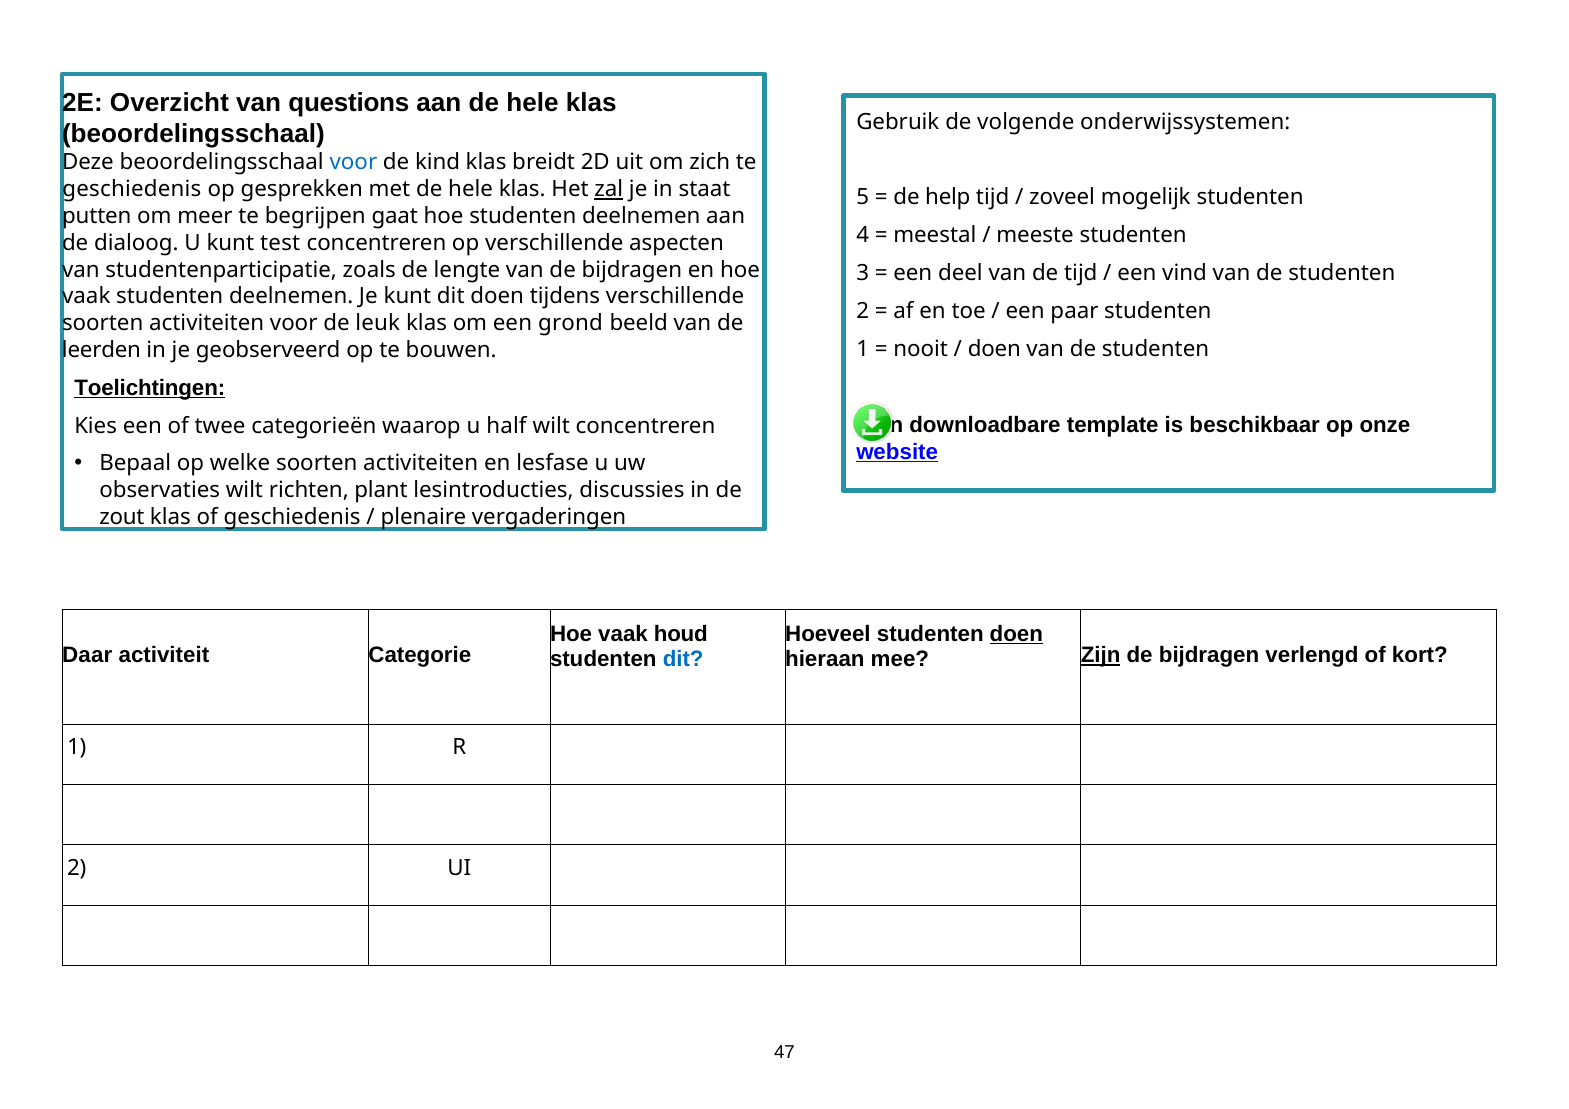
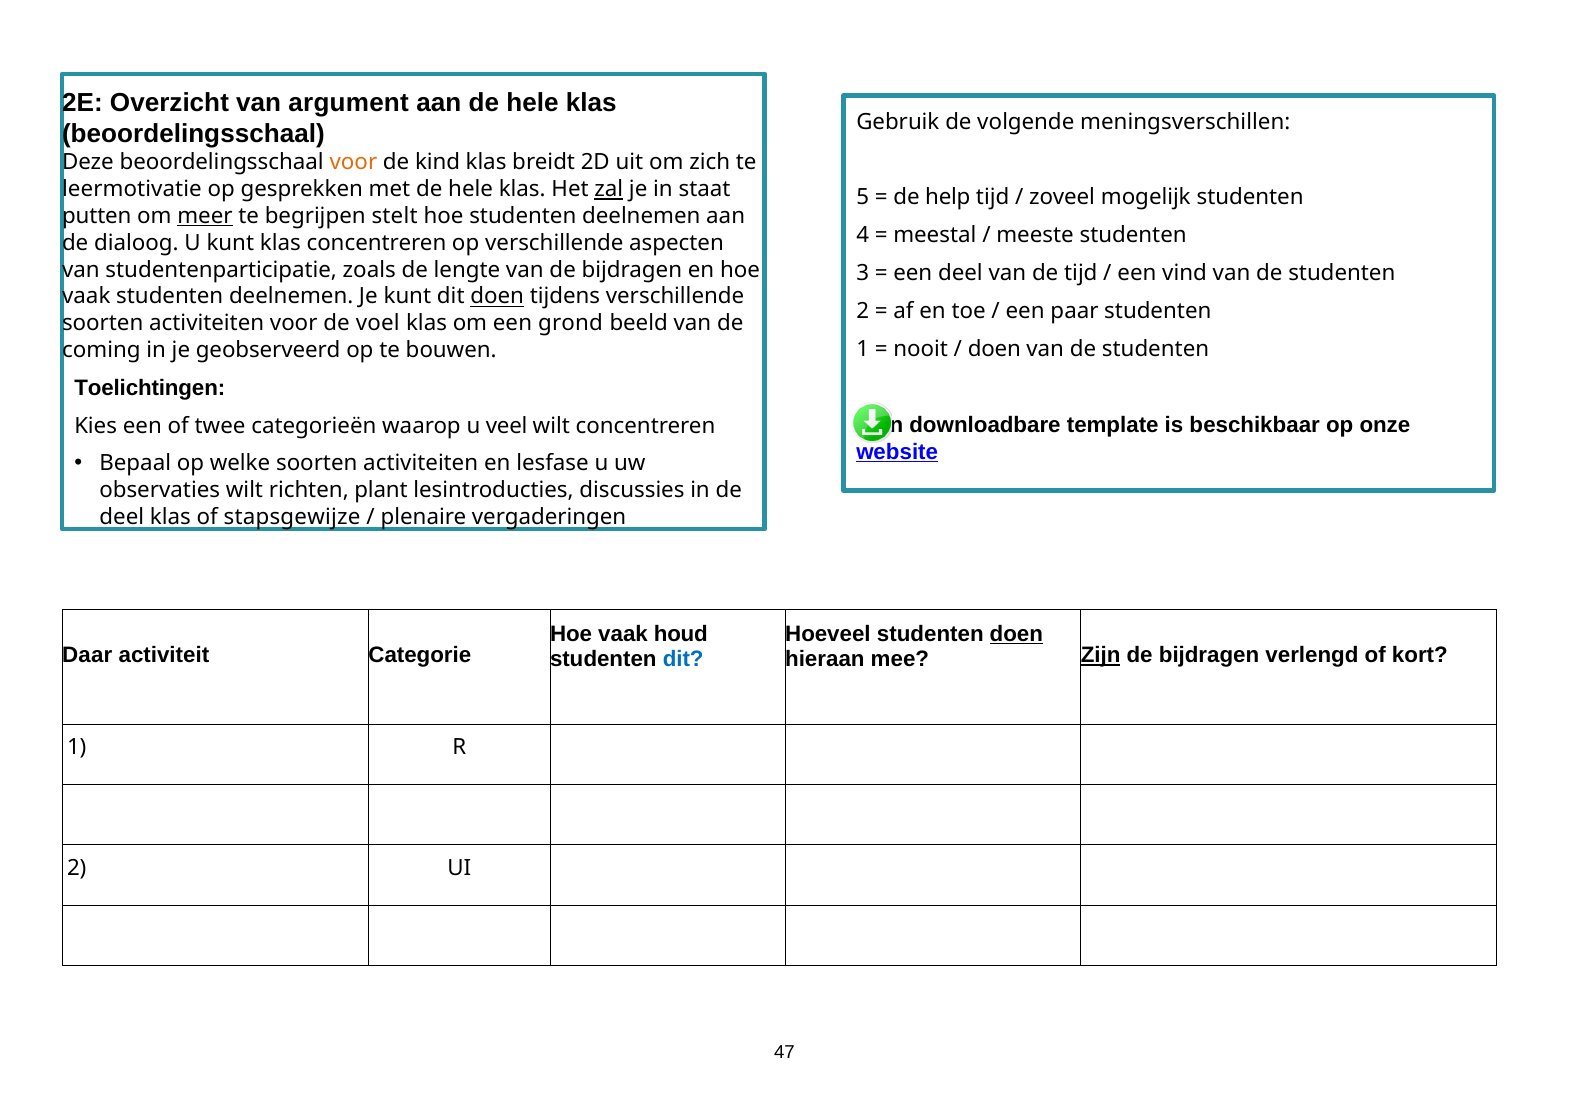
questions: questions -> argument (349, 102)
onderwijssystemen: onderwijssystemen -> meningsverschillen (1185, 122)
voor colour: blue -> orange (353, 163)
geschiedenis: geschiedenis -> leermotivatie (132, 189)
meer underline: none -> present (205, 216)
gaat: gaat -> stelt (395, 216)
kunt test: test -> klas (280, 243)
doen underline: none -> present (497, 297)
leuk: leuk -> voel (378, 324)
leerden: leerden -> coming (101, 350)
Toelichtingen underline: present -> none (150, 388)
half: half -> veel (507, 426)
zout: zout -> deel (122, 518)
of geschiedenis: geschiedenis -> stapsgewijze (292, 518)
